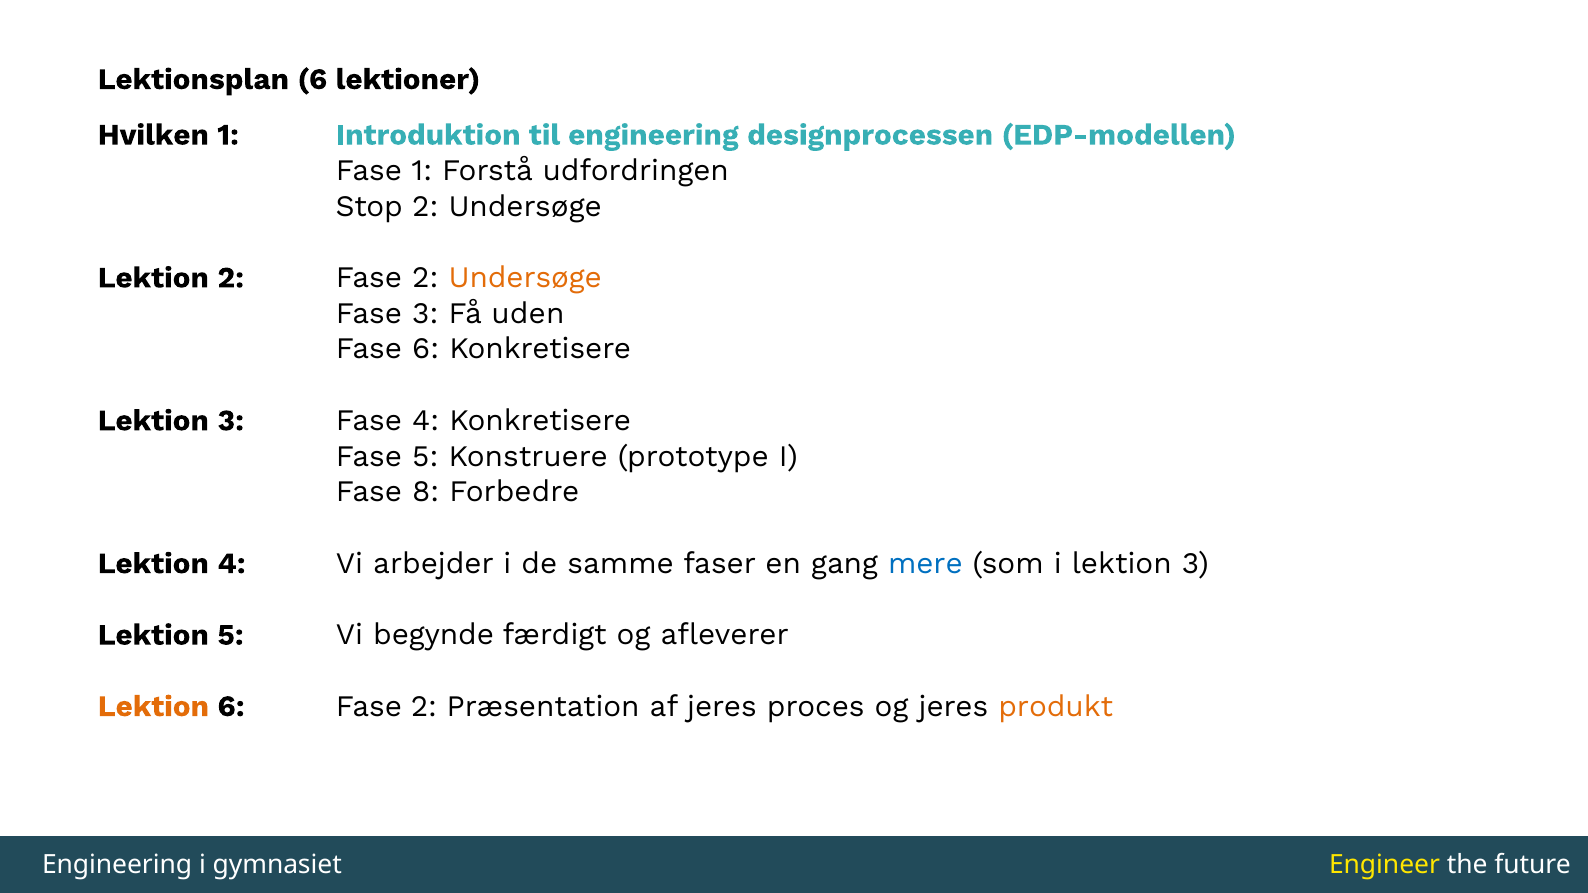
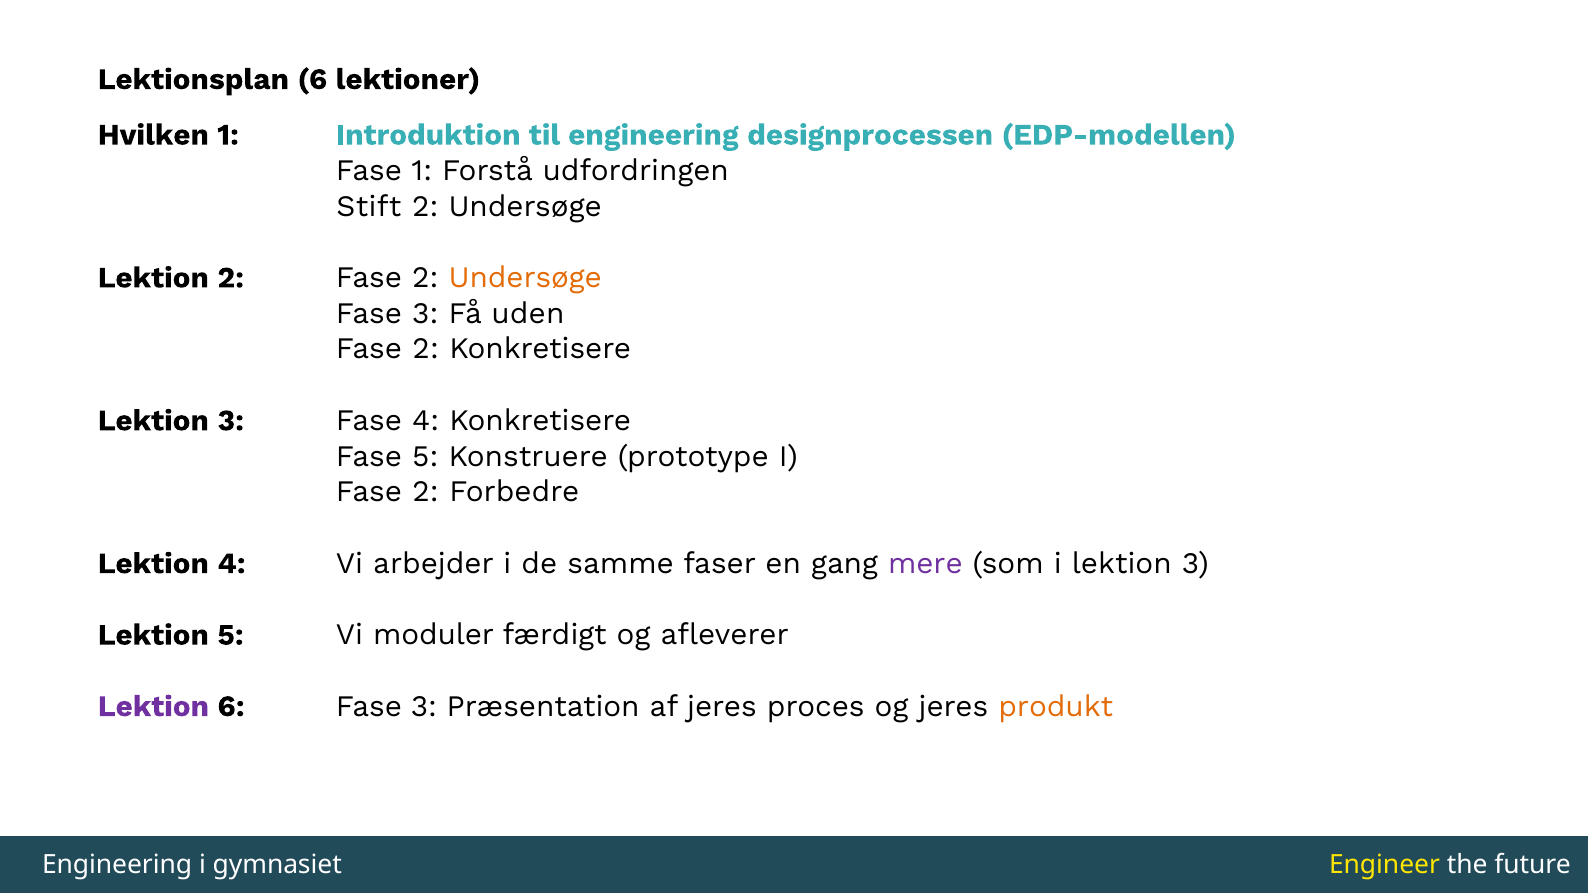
Stop: Stop -> Stift (369, 206)
6: 6 -> 2 (426, 349)
8: 8 -> 2 (426, 492)
mere colour: blue -> purple (925, 564)
begynde: begynde -> moduler (434, 635)
Lektion colour: orange -> purple (153, 706)
6 Fase 2: 2 -> 3 (424, 706)
